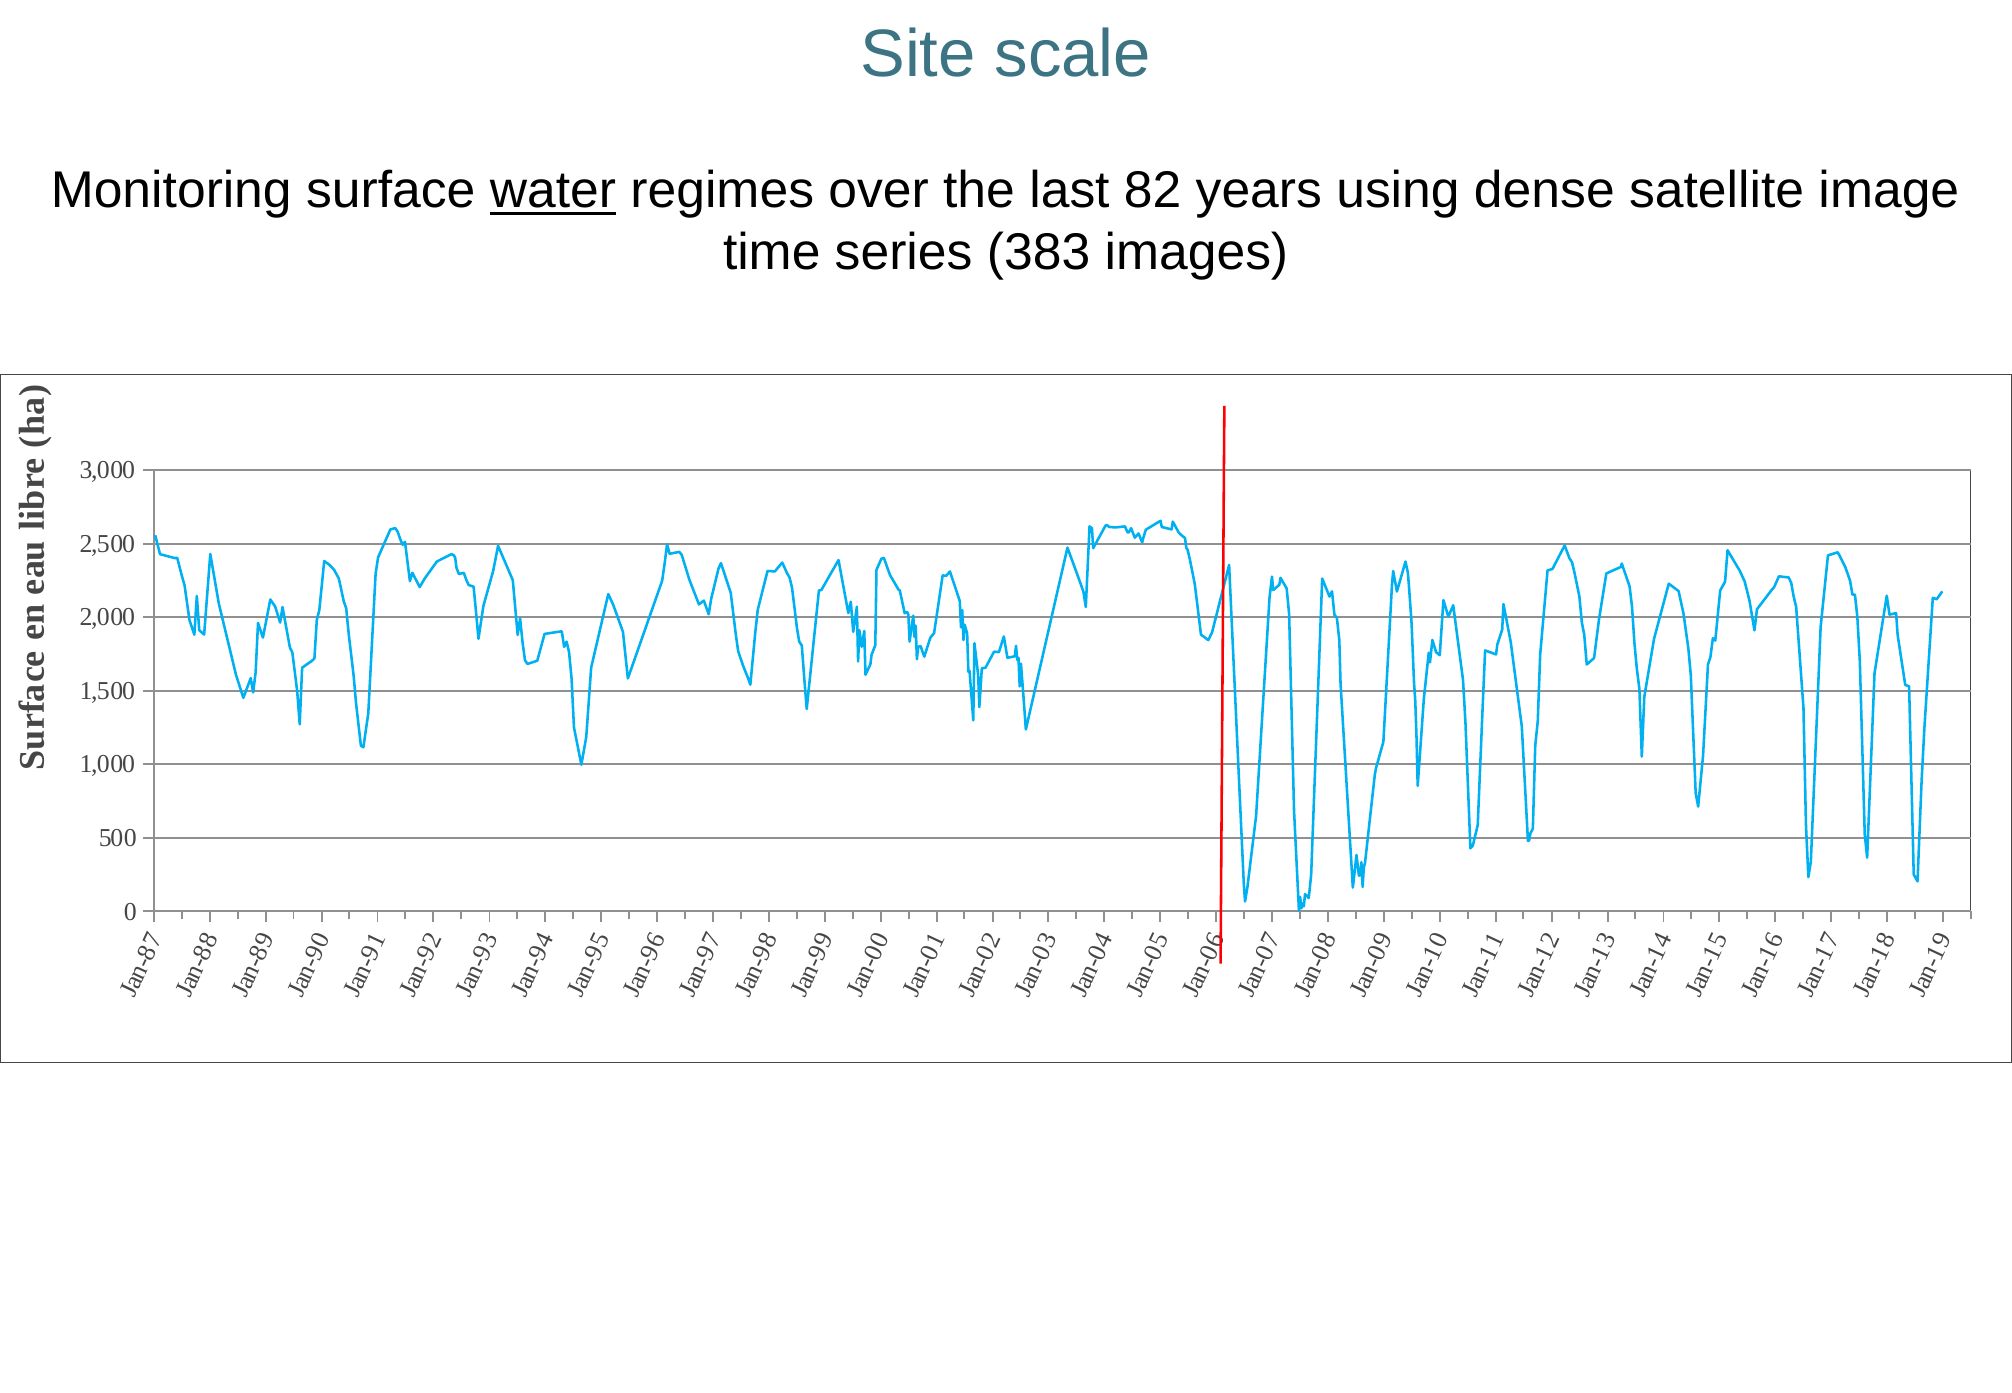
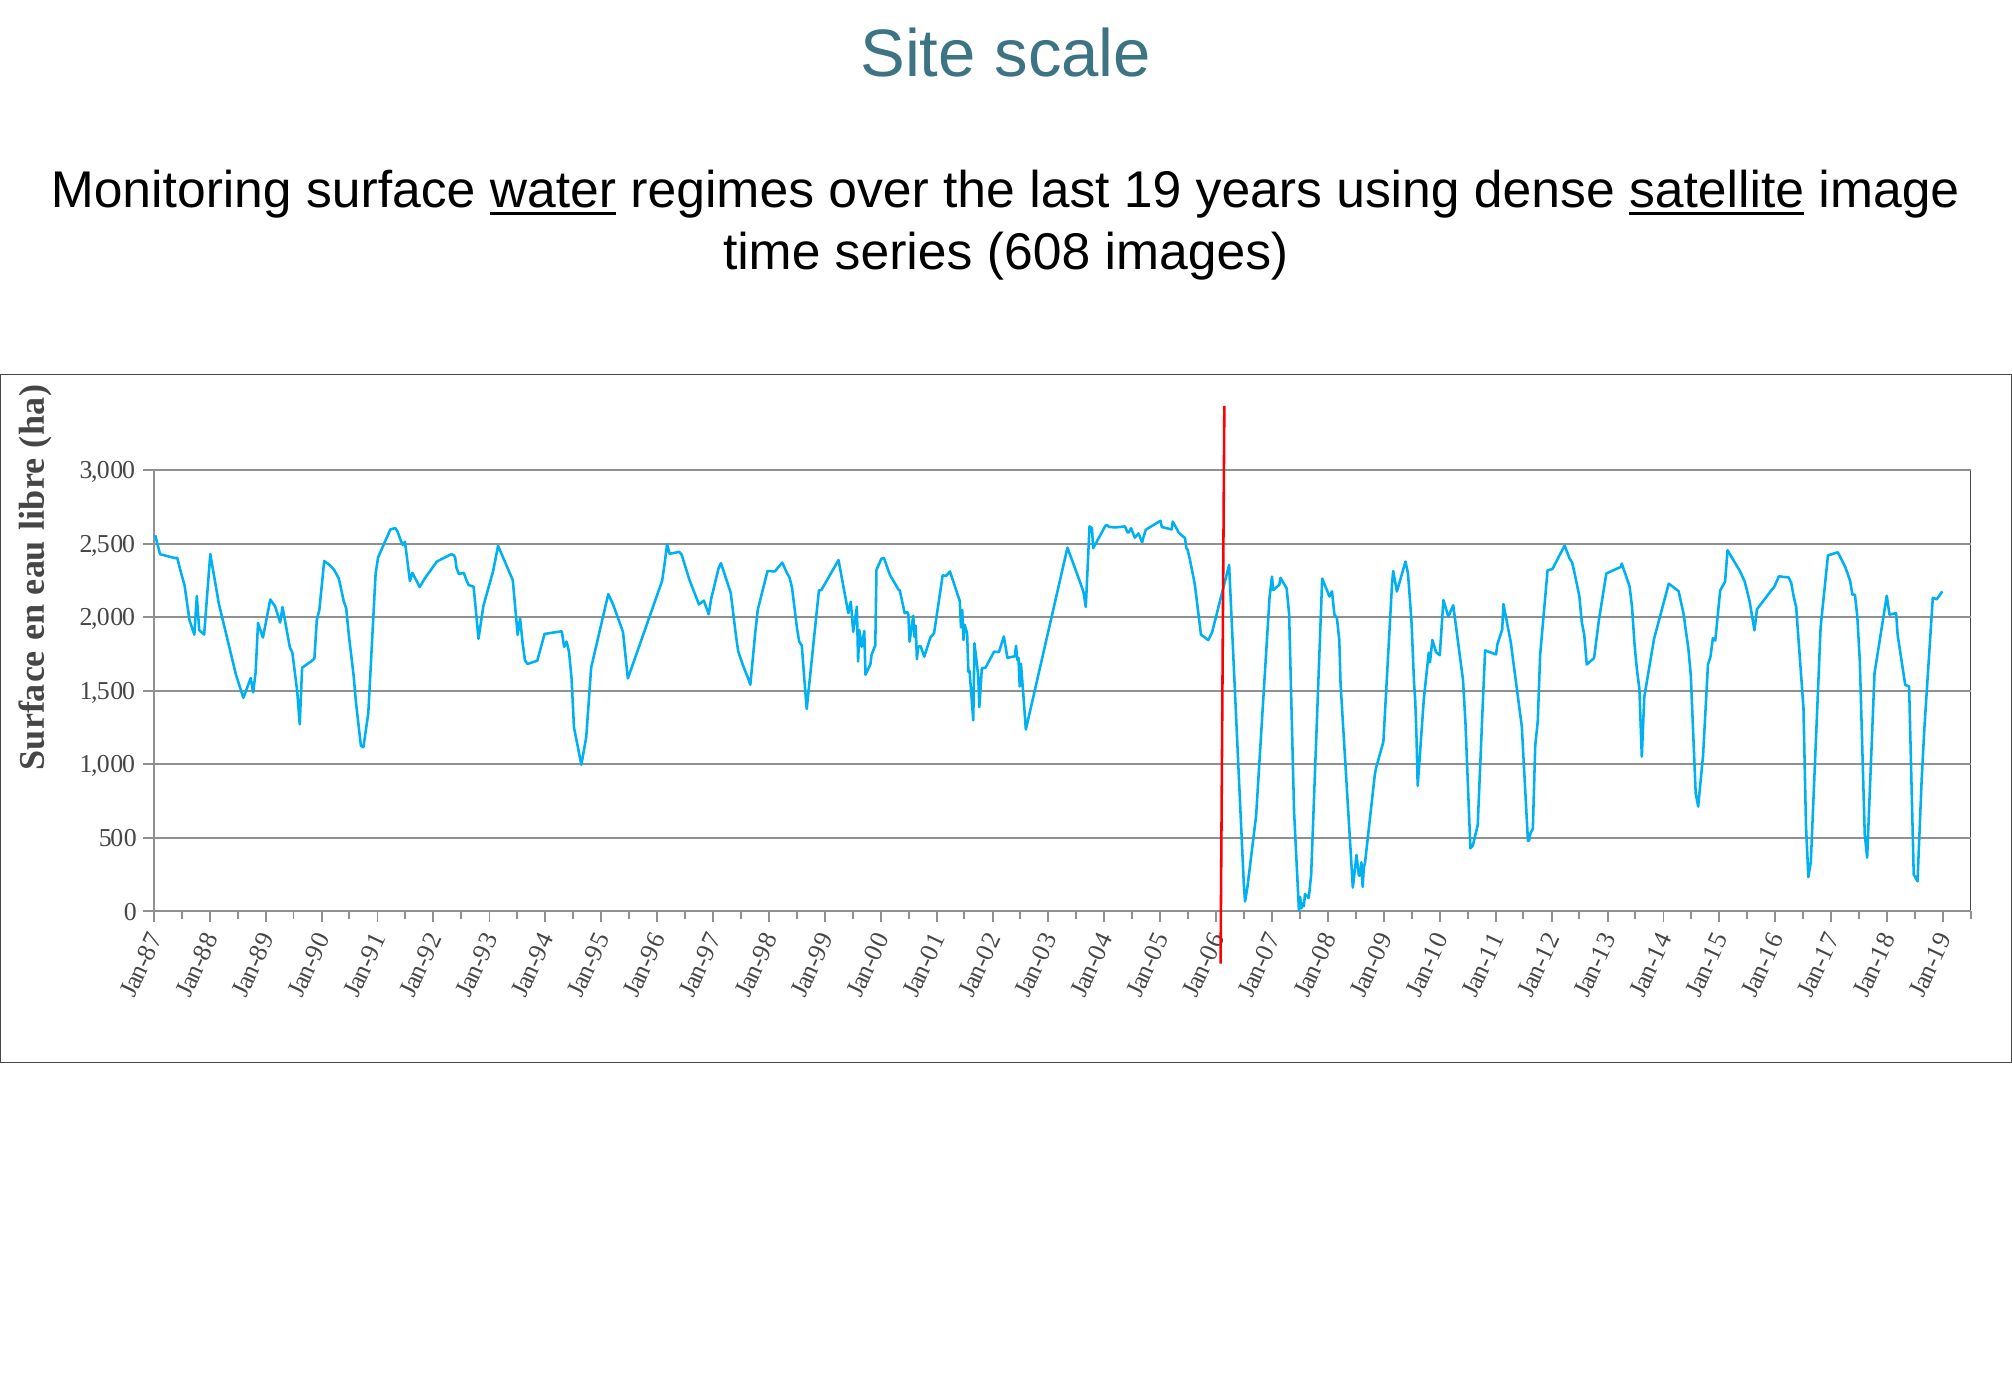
82: 82 -> 19 (1153, 191)
satellite underline: none -> present (1717, 191)
383: 383 -> 608 (1039, 253)
